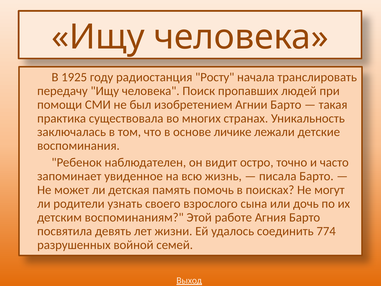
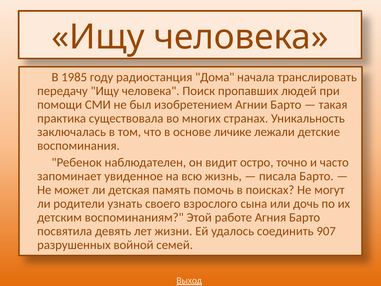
1925: 1925 -> 1985 (74, 77)
Росту: Росту -> Дома (215, 77)
774: 774 -> 907 (326, 231)
